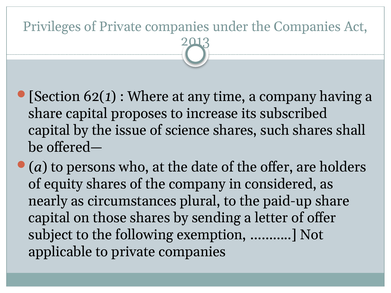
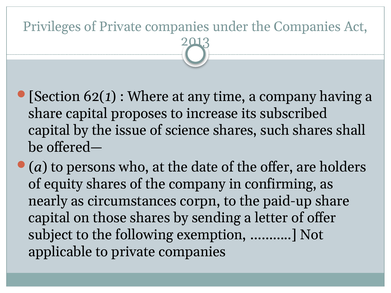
considered: considered -> confirming (281, 184)
plural: plural -> corpn (200, 201)
